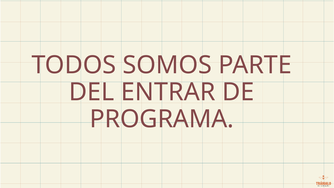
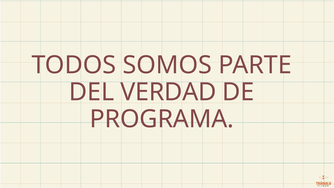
ENTRAR: ENTRAR -> VERDAD (168, 92)
